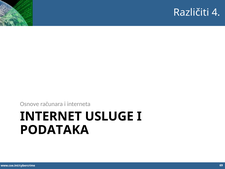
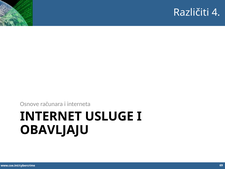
PODATAKA: PODATAKA -> OBAVLJAJU (54, 130)
